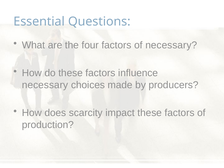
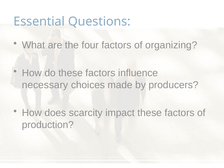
of necessary: necessary -> organizing (171, 45)
